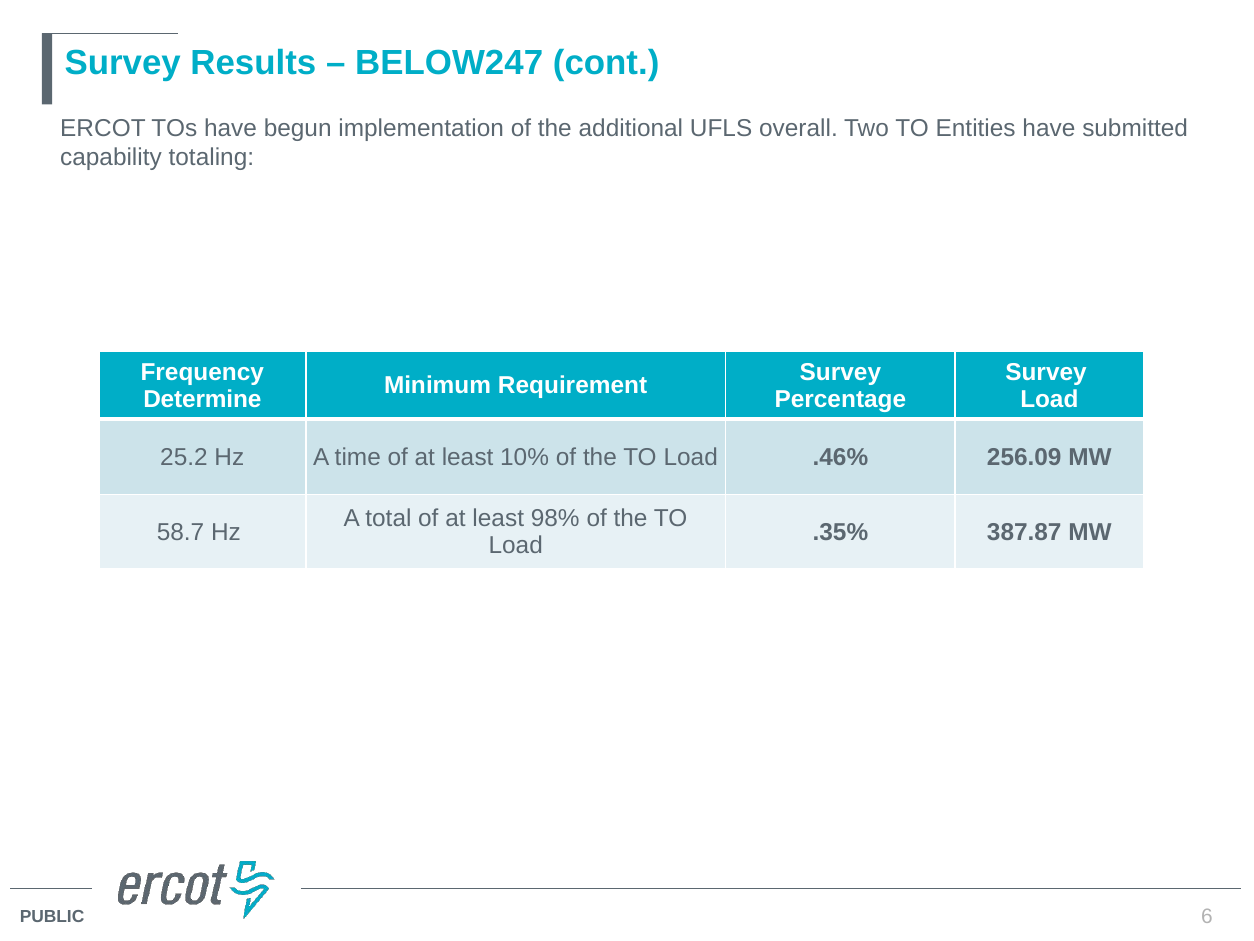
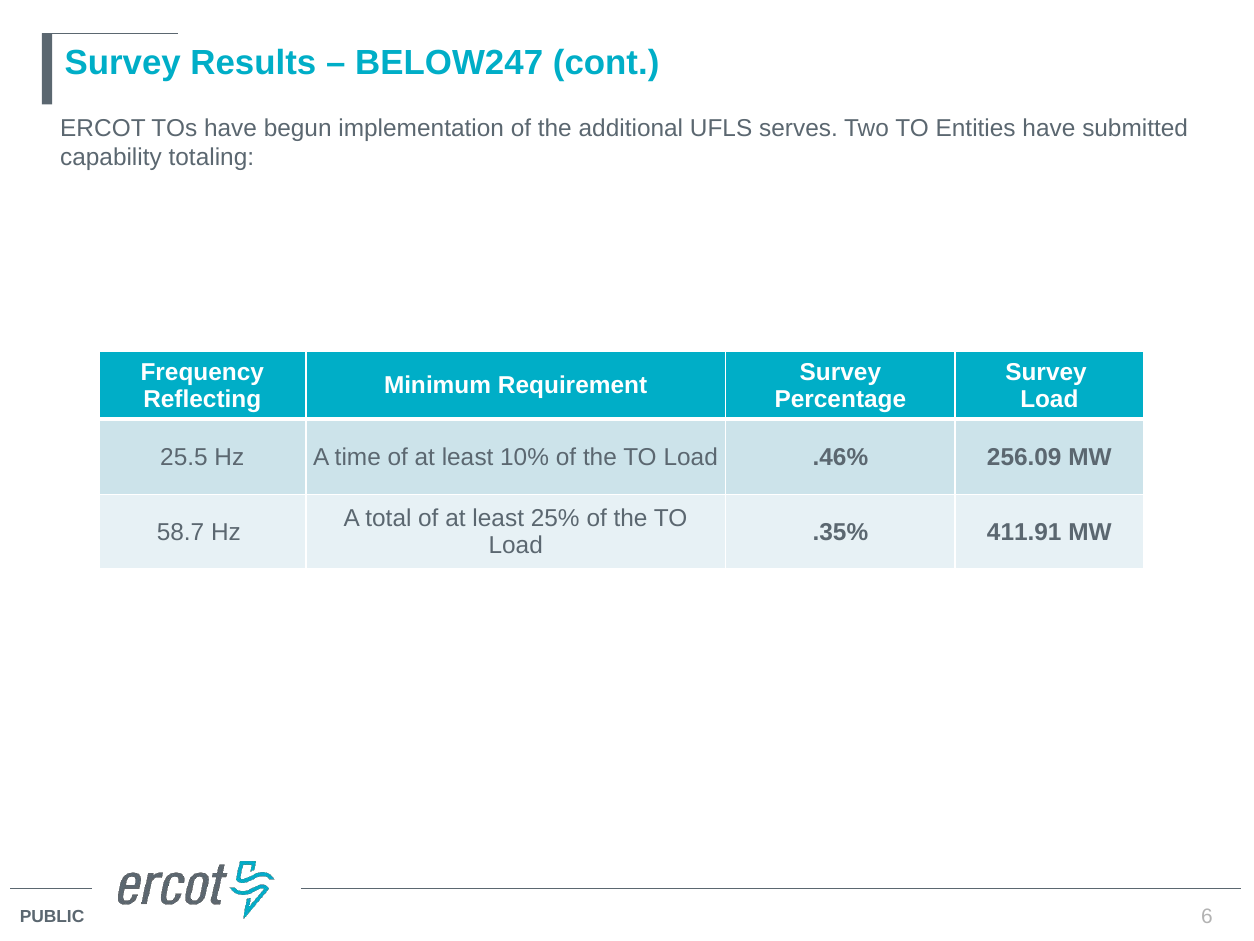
overall: overall -> serves (798, 128)
Determine: Determine -> Reflecting (202, 399)
25.2: 25.2 -> 25.5 (184, 457)
98%: 98% -> 25% (555, 518)
387.87: 387.87 -> 411.91 (1024, 532)
